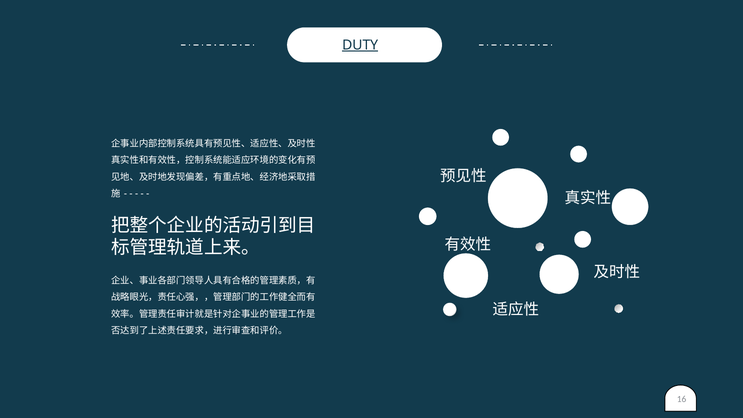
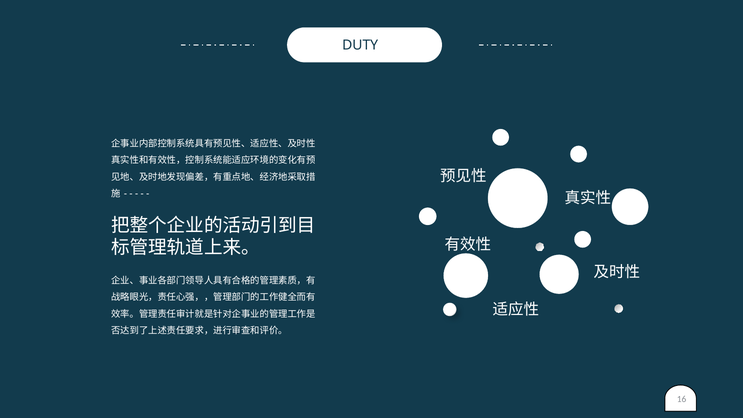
DUTY underline: present -> none (360, 45)
